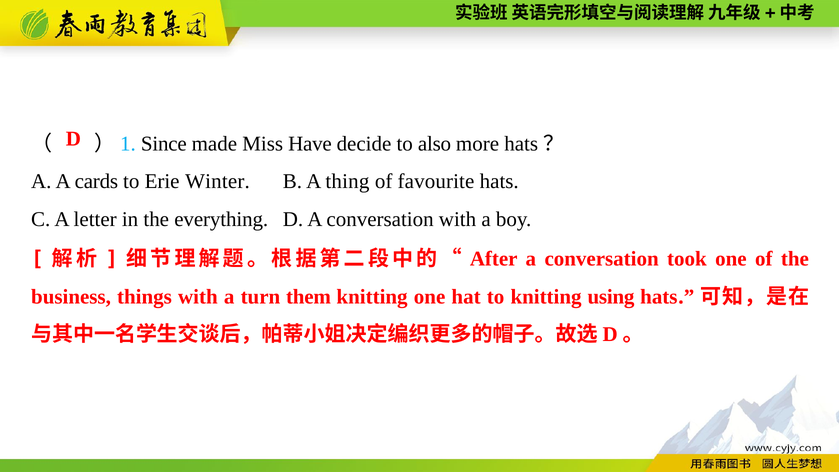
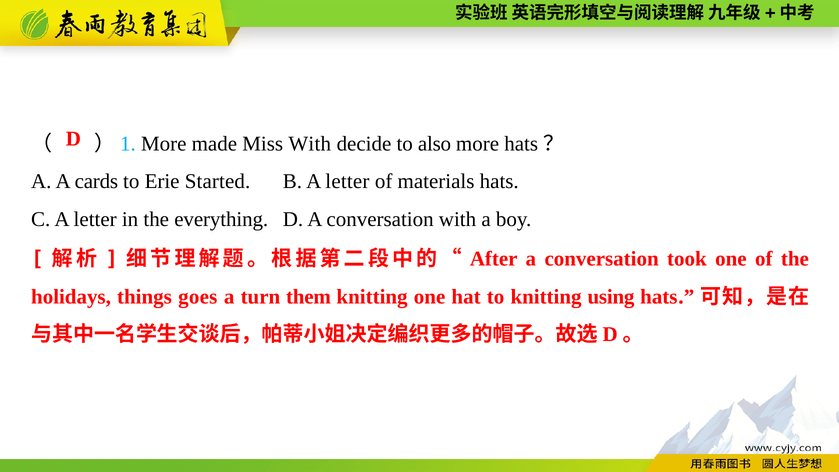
）1 Since: Since -> More (164, 144)
Miss Have: Have -> With (310, 144)
Winter: Winter -> Started (218, 181)
B A thing: thing -> letter (347, 181)
favourite: favourite -> materials (436, 181)
business: business -> holidays (71, 297)
things with: with -> goes (198, 297)
